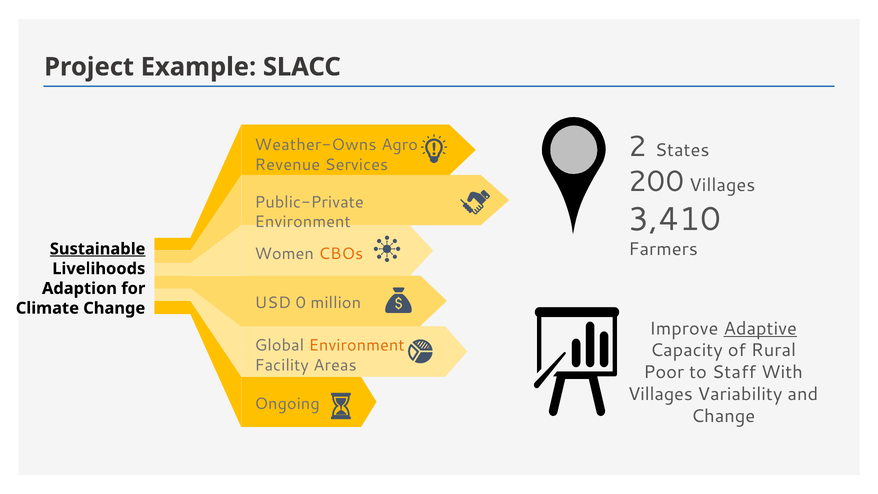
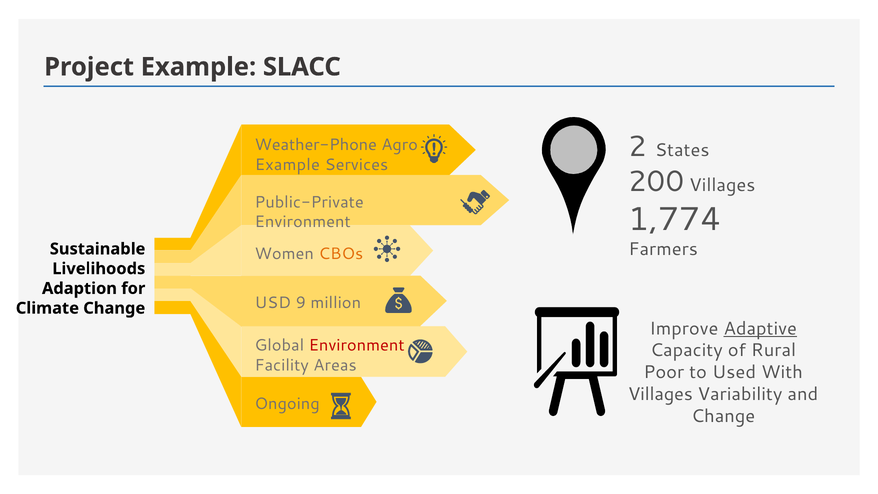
Weather-Owns: Weather-Owns -> Weather-Phone (316, 145)
Revenue: Revenue -> Example (287, 165)
3,410: 3,410 -> 1,774 (675, 219)
Sustainable underline: present -> none (98, 249)
0: 0 -> 9 (301, 303)
Environment colour: orange -> red (357, 345)
Staff: Staff -> Used (734, 372)
